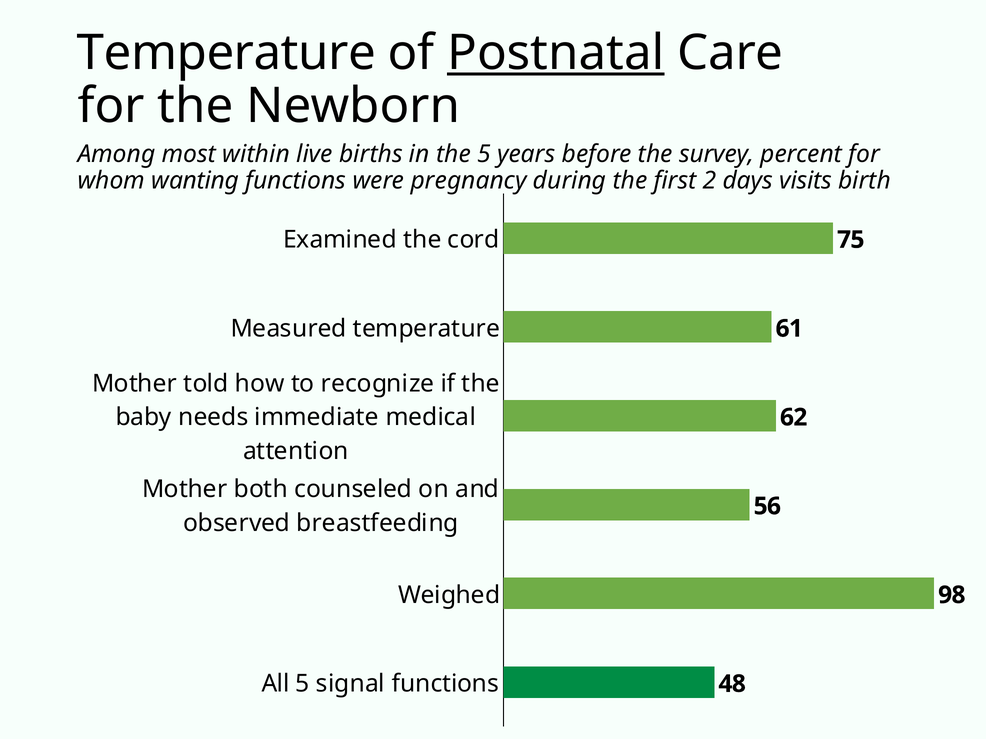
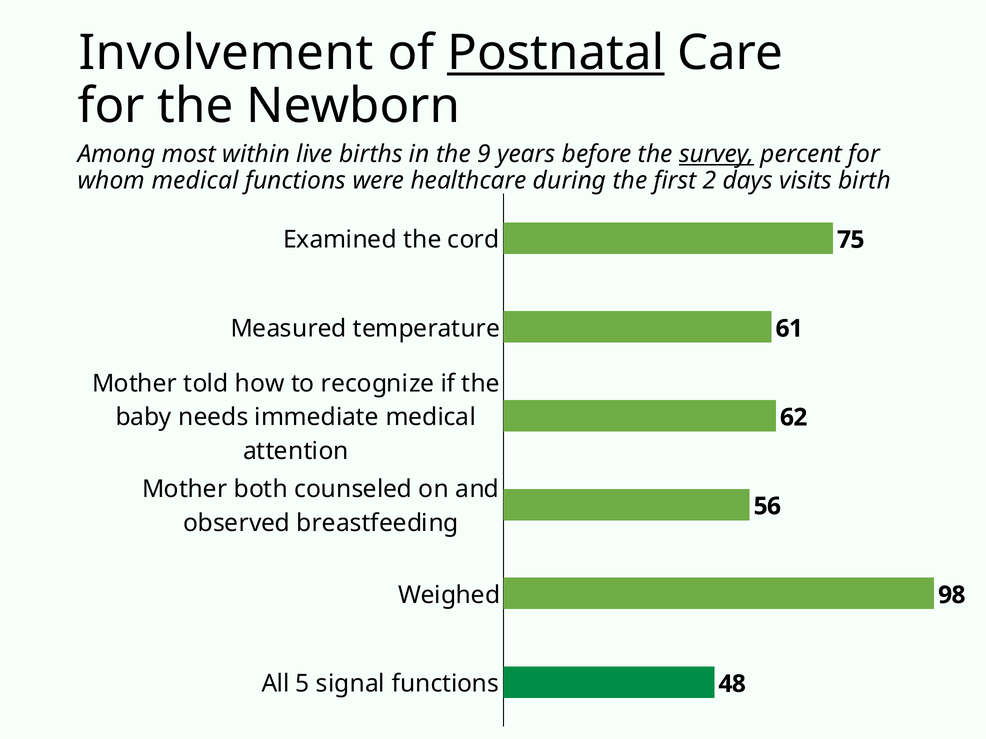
Temperature: Temperature -> Involvement (226, 53)
the 5: 5 -> 9 (484, 154)
survey underline: none -> present (717, 154)
whom wanting: wanting -> medical (195, 181)
pregnancy: pregnancy -> healthcare (469, 181)
